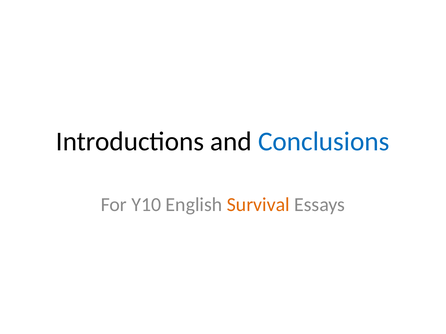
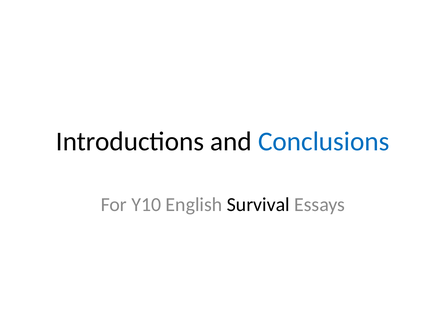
Survival colour: orange -> black (258, 205)
